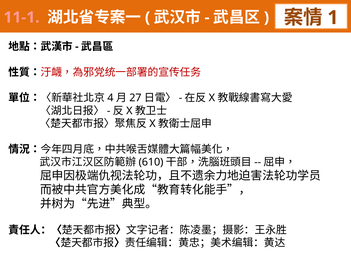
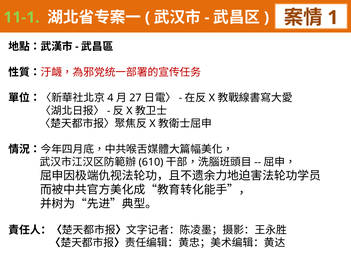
11-1 colour: pink -> light green (22, 17)
